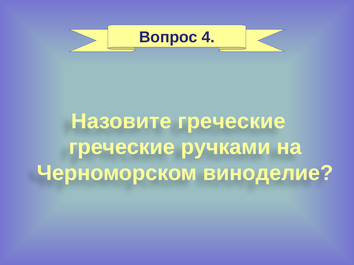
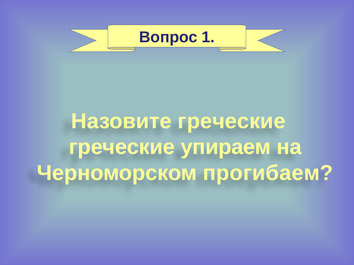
4: 4 -> 1 (208, 37)
ручками: ручками -> упираем (226, 147)
виноделие: виноделие -> прогибаем (268, 173)
